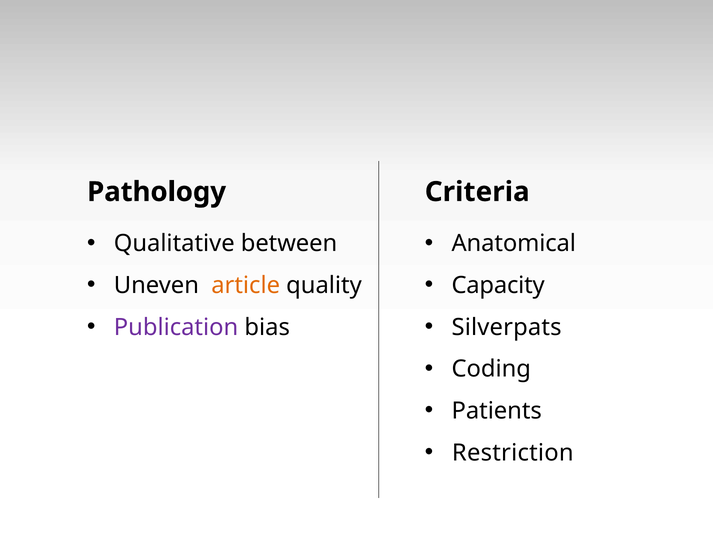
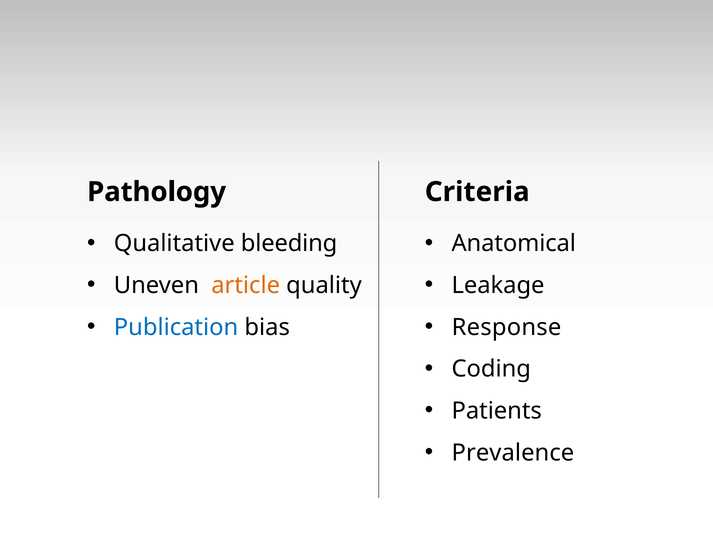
between: between -> bleeding (289, 244)
Capacity: Capacity -> Leakage (498, 285)
Publication colour: purple -> blue (176, 327)
Silverpats: Silverpats -> Response (507, 327)
Restriction: Restriction -> Prevalence (513, 453)
